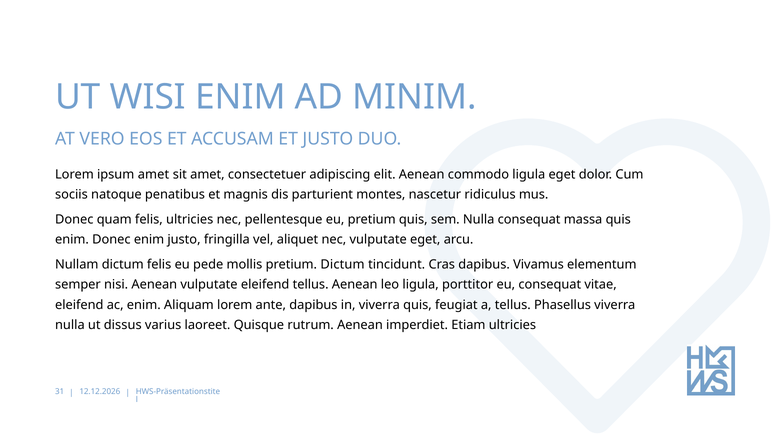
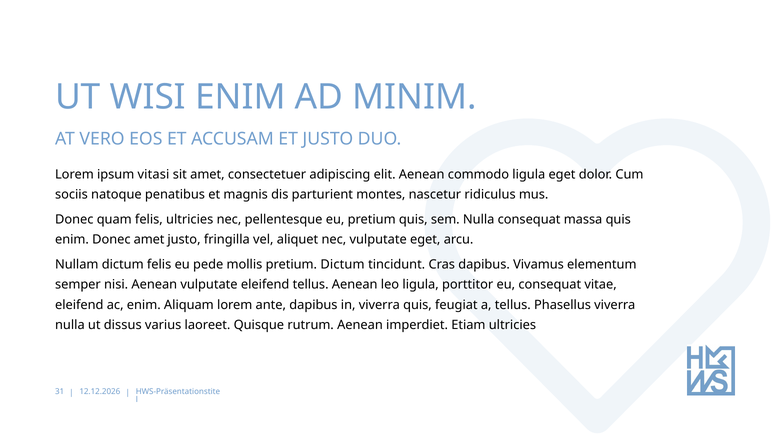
ipsum amet: amet -> vitasi (153, 174)
Donec enim: enim -> amet (149, 240)
